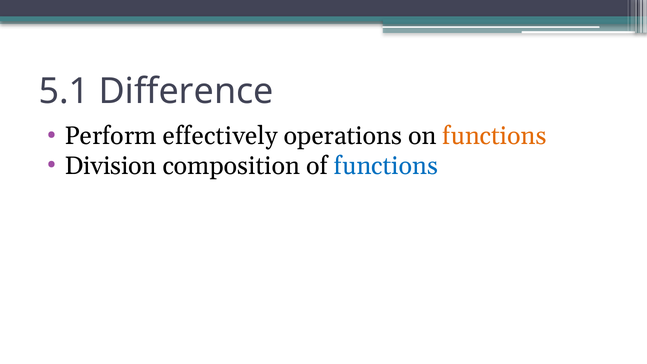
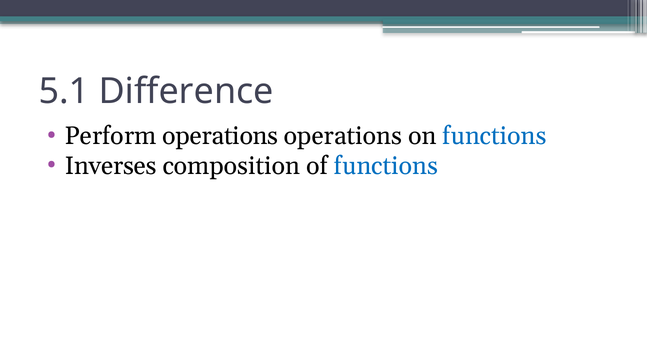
Perform effectively: effectively -> operations (220, 136)
functions colour: orange -> blue (495, 136)
Division: Division -> Inverses (111, 166)
